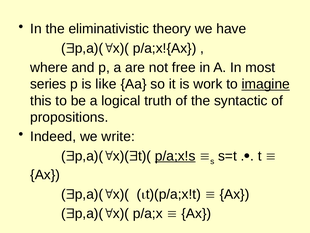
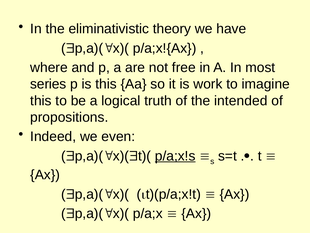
is like: like -> this (106, 84)
imagine underline: present -> none (266, 84)
syntactic: syntactic -> intended (241, 101)
write: write -> even (118, 136)
